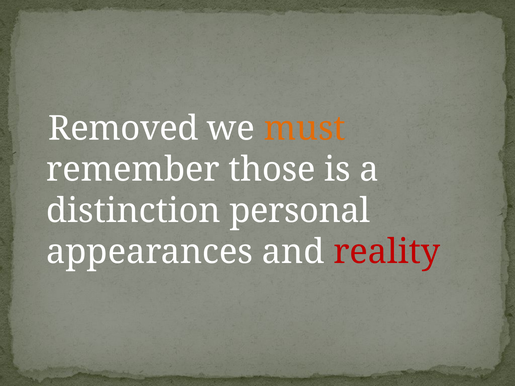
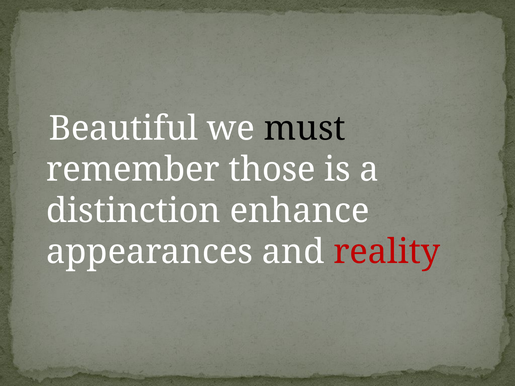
Removed: Removed -> Beautiful (123, 129)
must colour: orange -> black (305, 129)
personal: personal -> enhance (300, 211)
